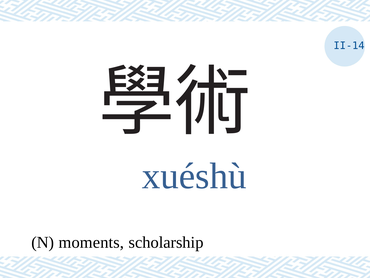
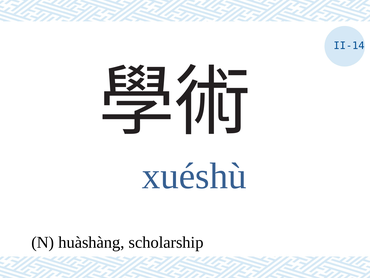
moments: moments -> huàshàng (91, 242)
